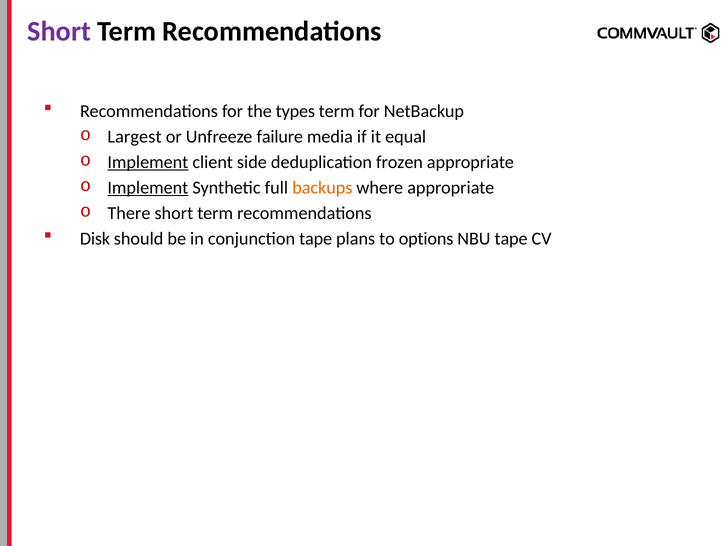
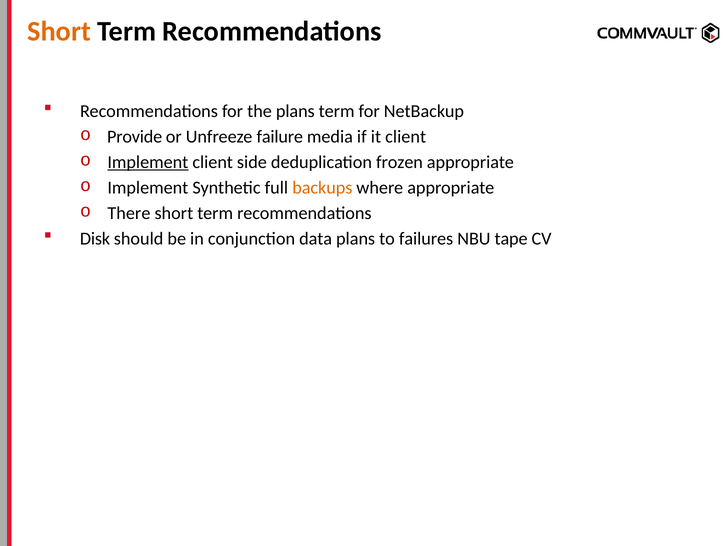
Short colour: purple -> orange (59, 31)
the types: types -> plans (295, 111)
Largest: Largest -> Provide (135, 137)
it equal: equal -> client (406, 137)
Implement underline: present -> none (148, 188)
conjunction tape: tape -> data (316, 239)
options: options -> failures (426, 239)
